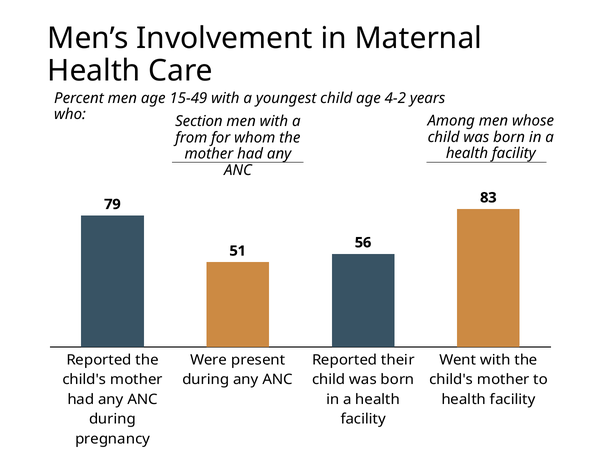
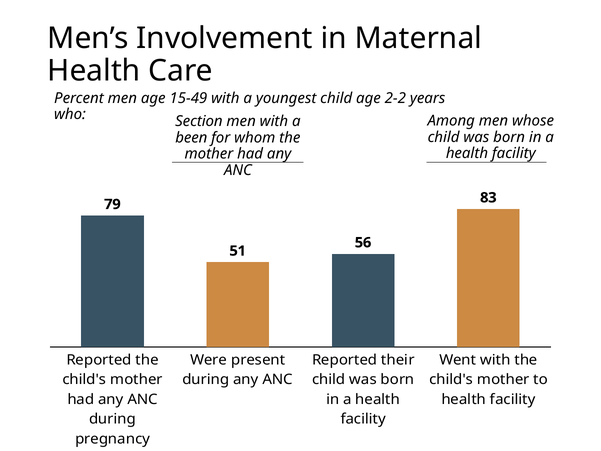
4-2: 4-2 -> 2-2 (395, 98)
from: from -> been (191, 138)
